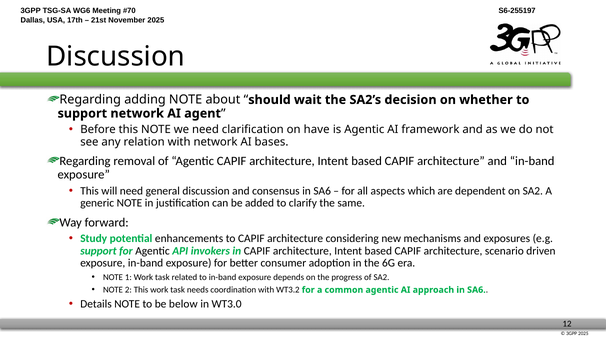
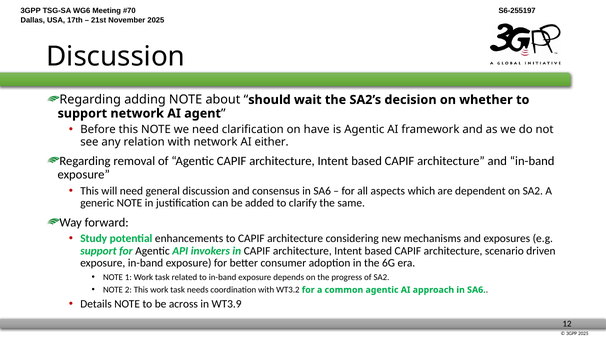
bases: bases -> either (272, 142)
below: below -> across (183, 304)
WT3.0: WT3.0 -> WT3.9 (227, 304)
